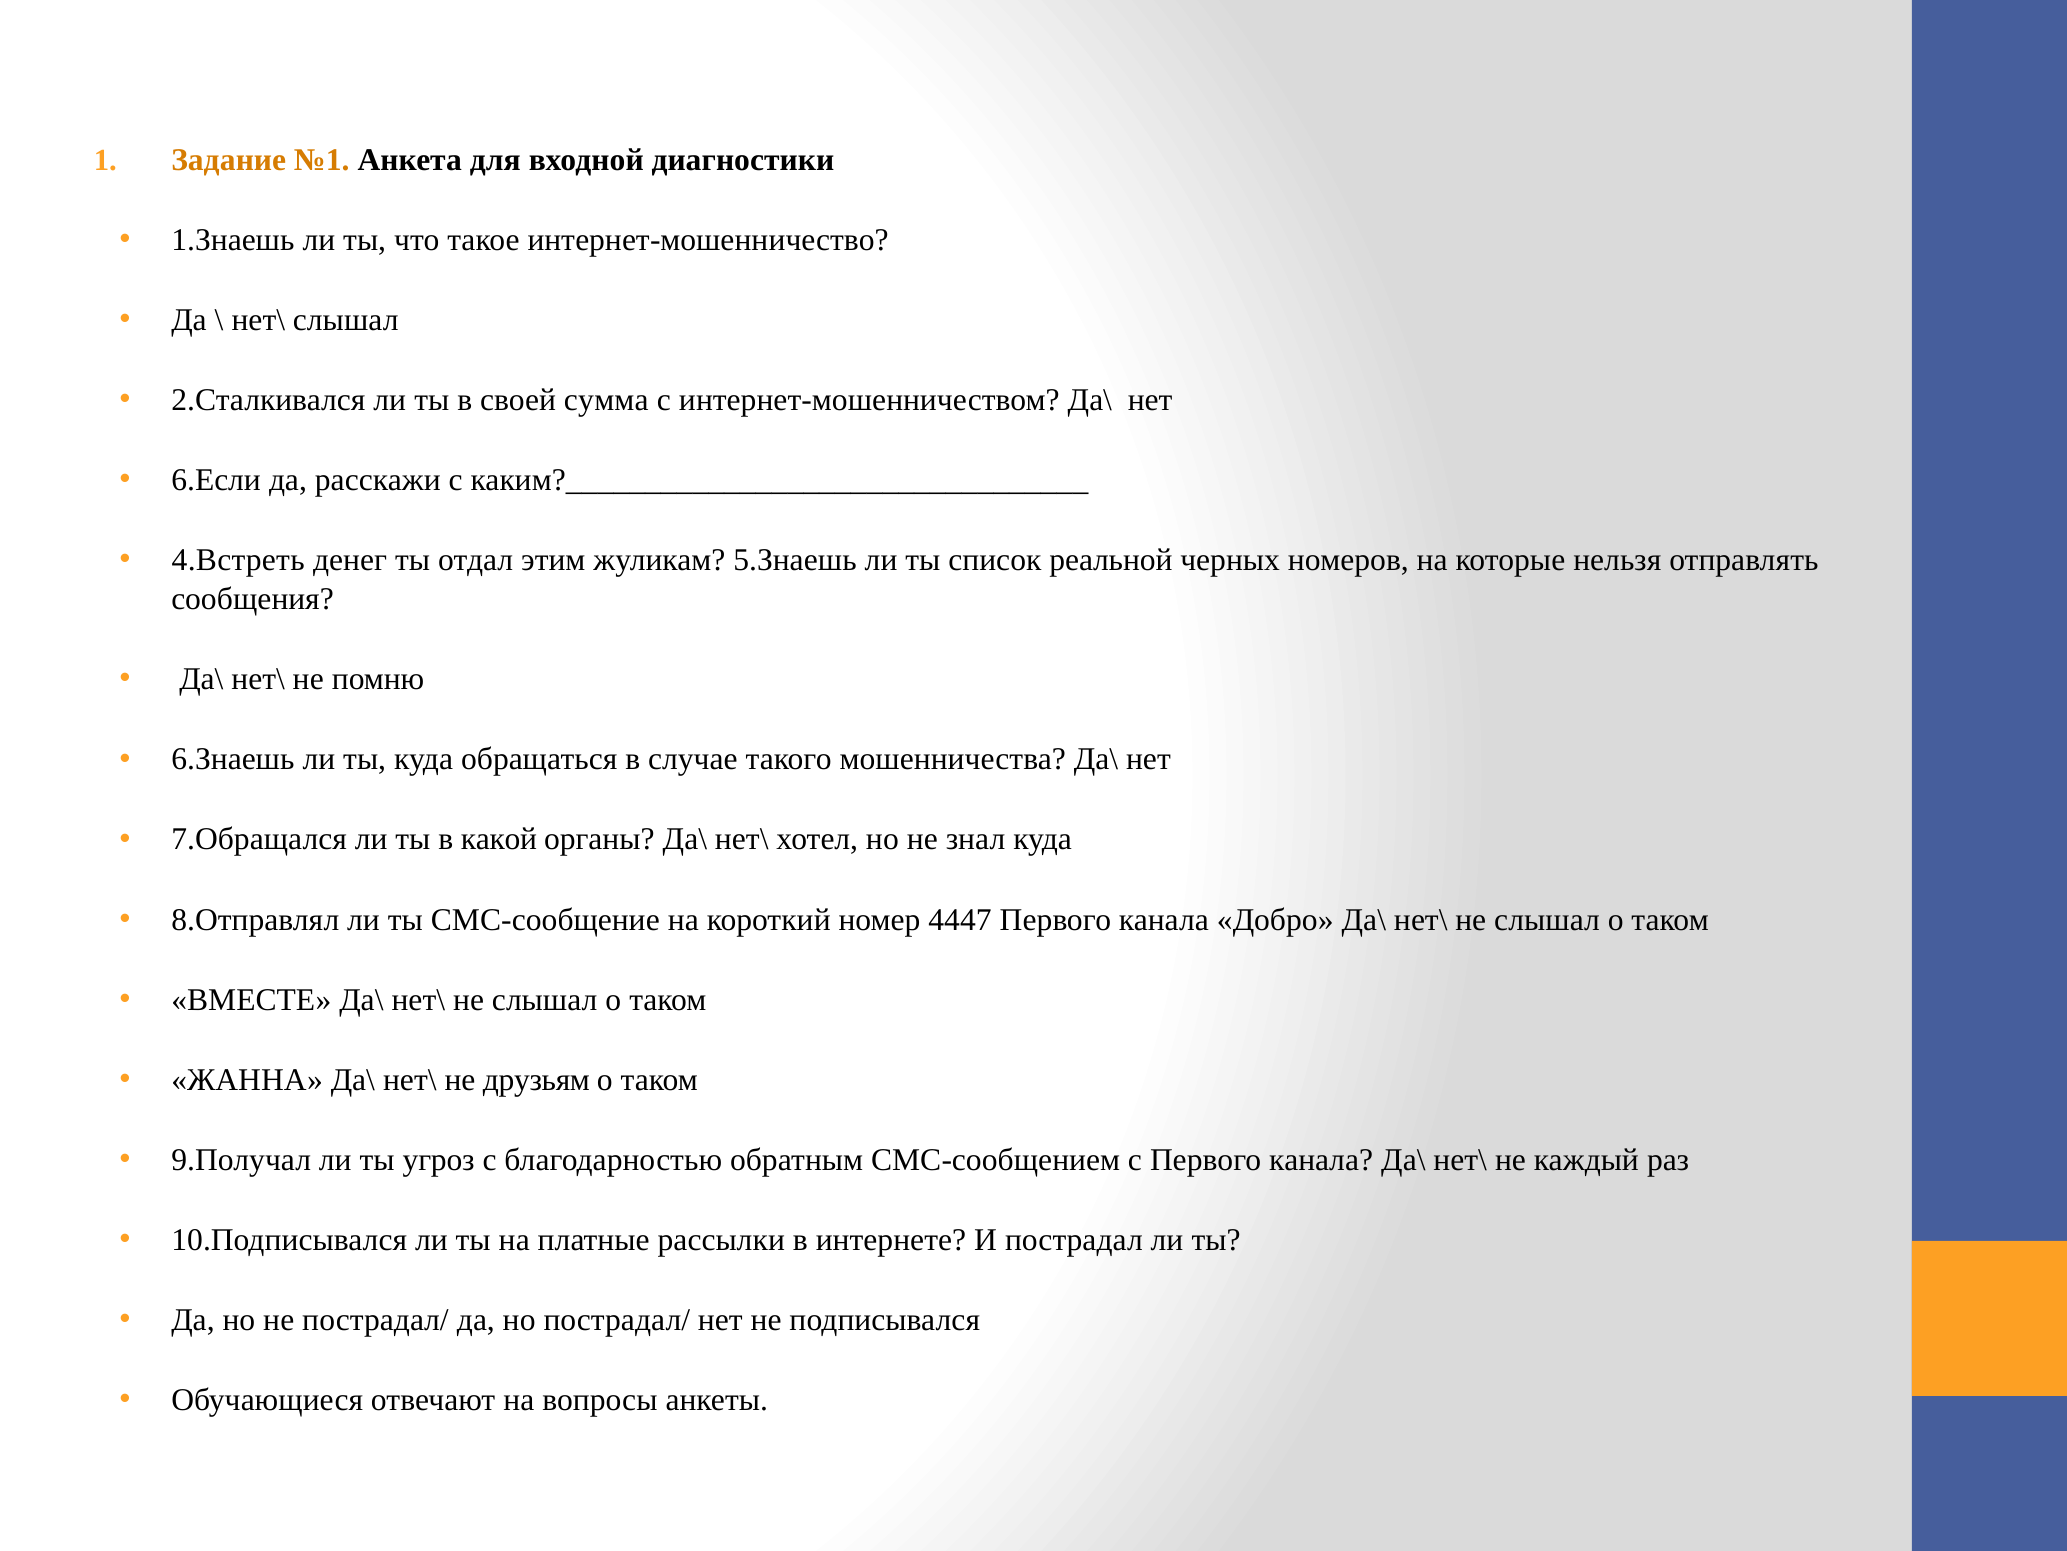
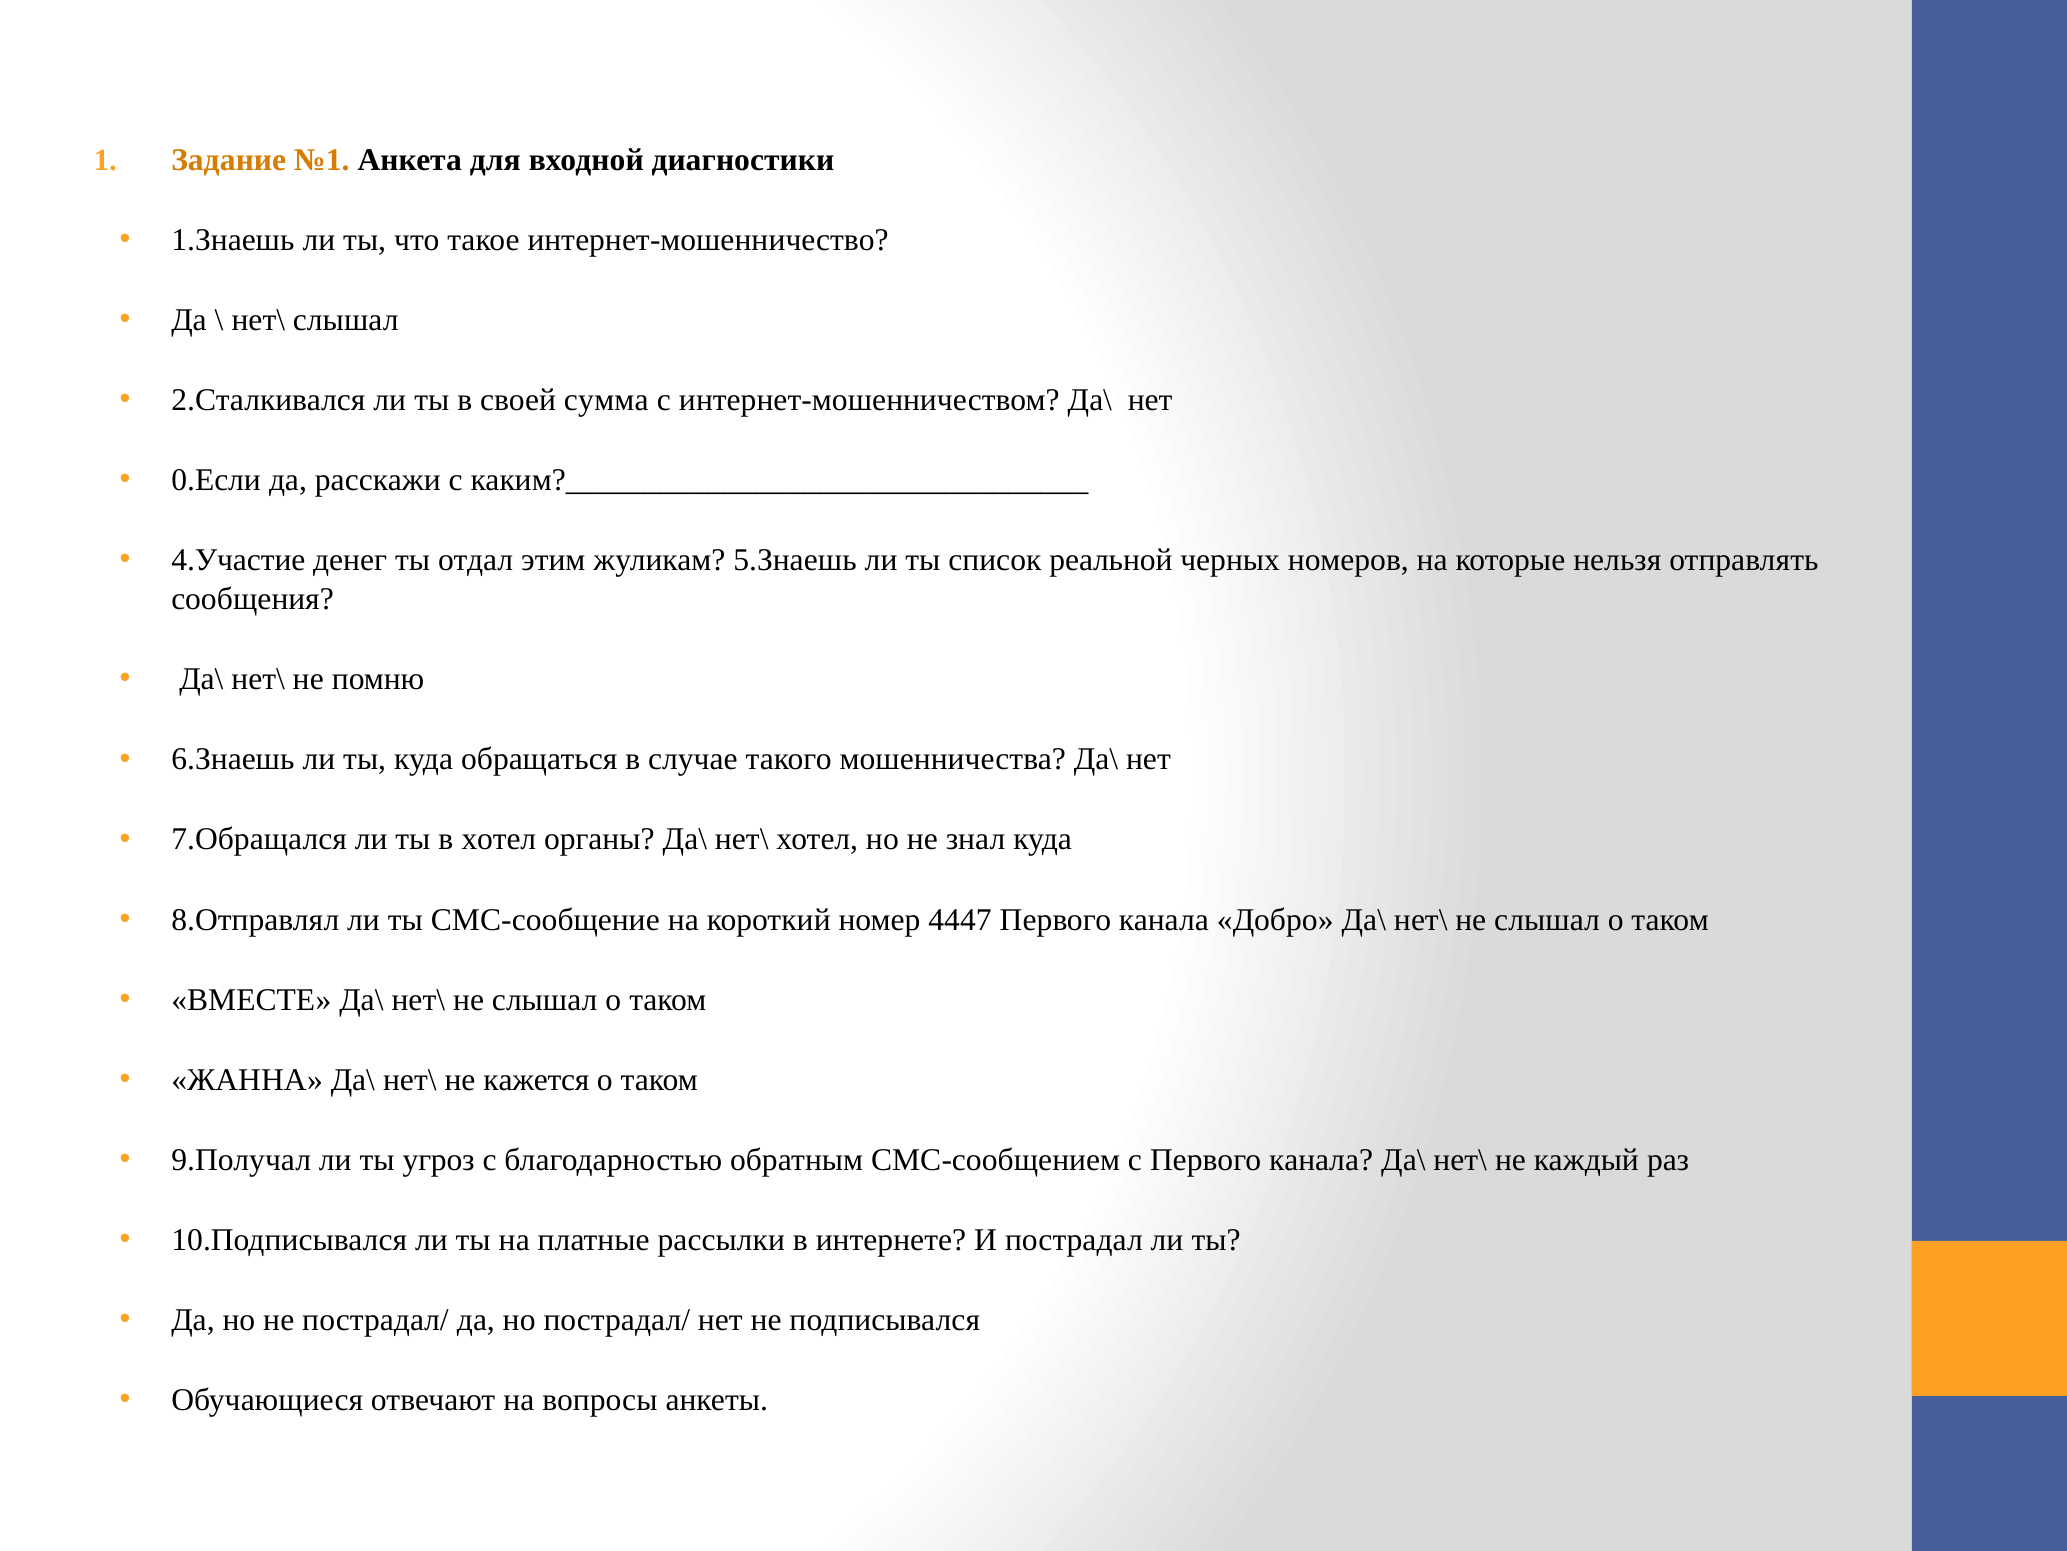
6.Если: 6.Если -> 0.Если (216, 480)
4.Встреть: 4.Встреть -> 4.Участие (238, 560)
в какой: какой -> хотел (499, 839)
друзьям: друзьям -> кажется (536, 1079)
